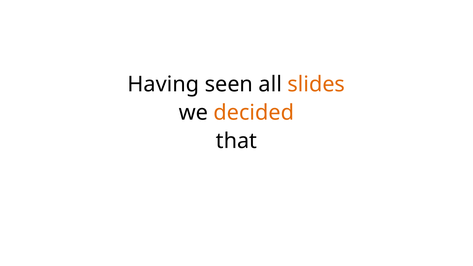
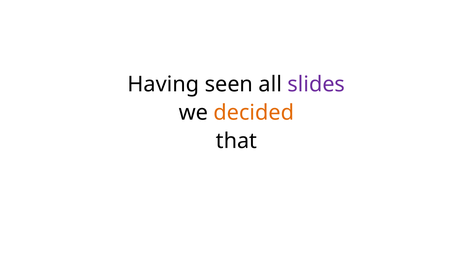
slides colour: orange -> purple (316, 84)
